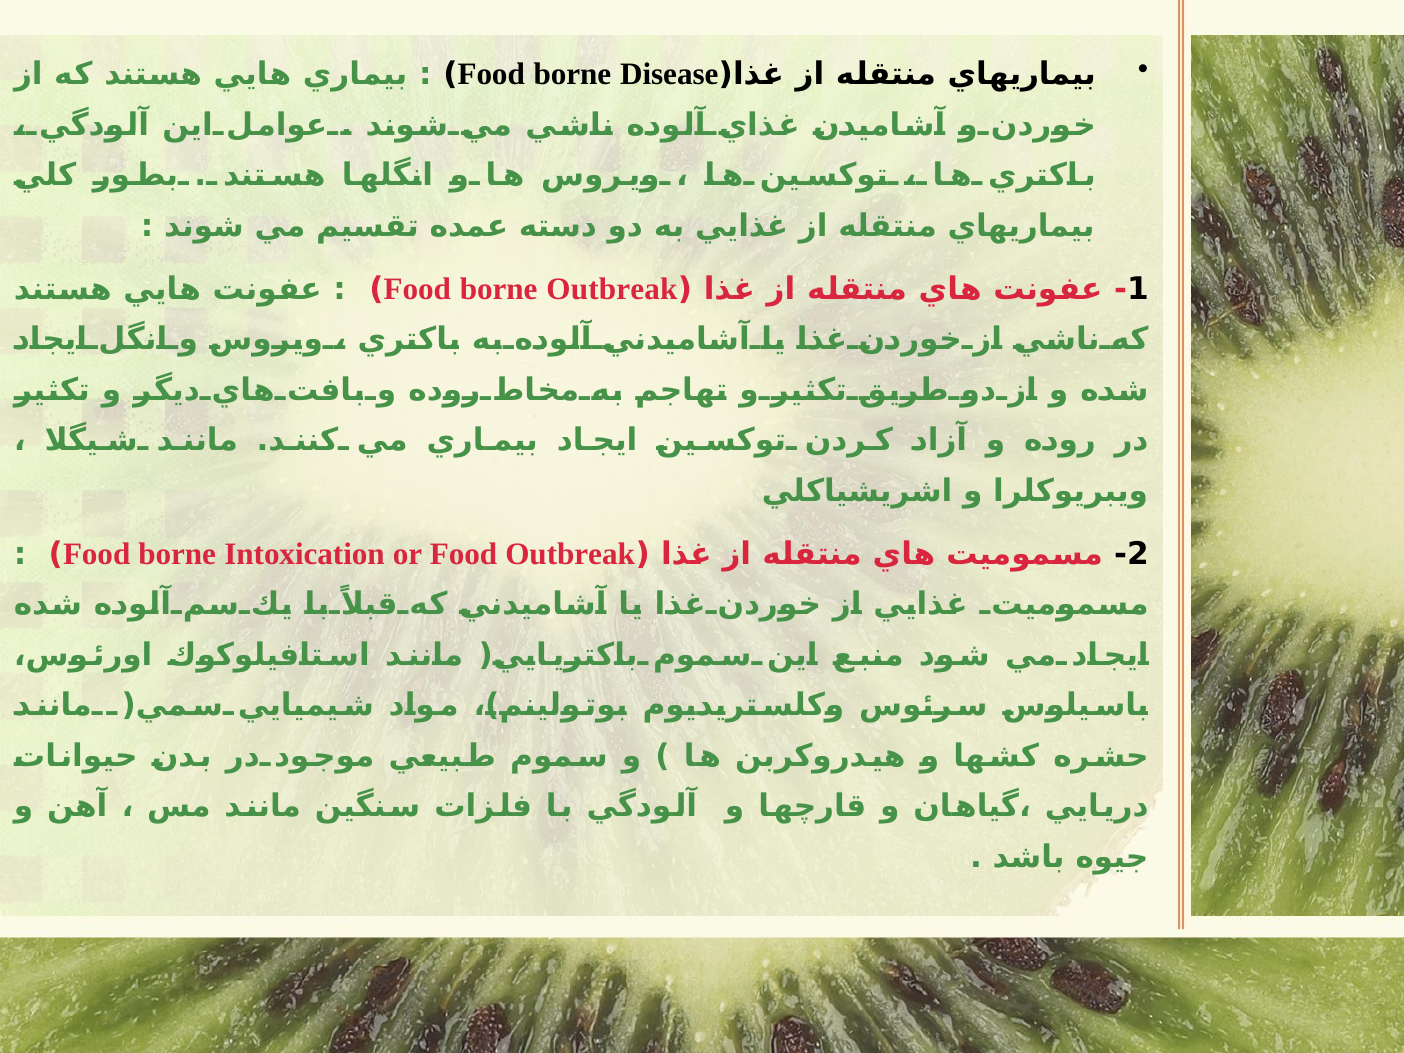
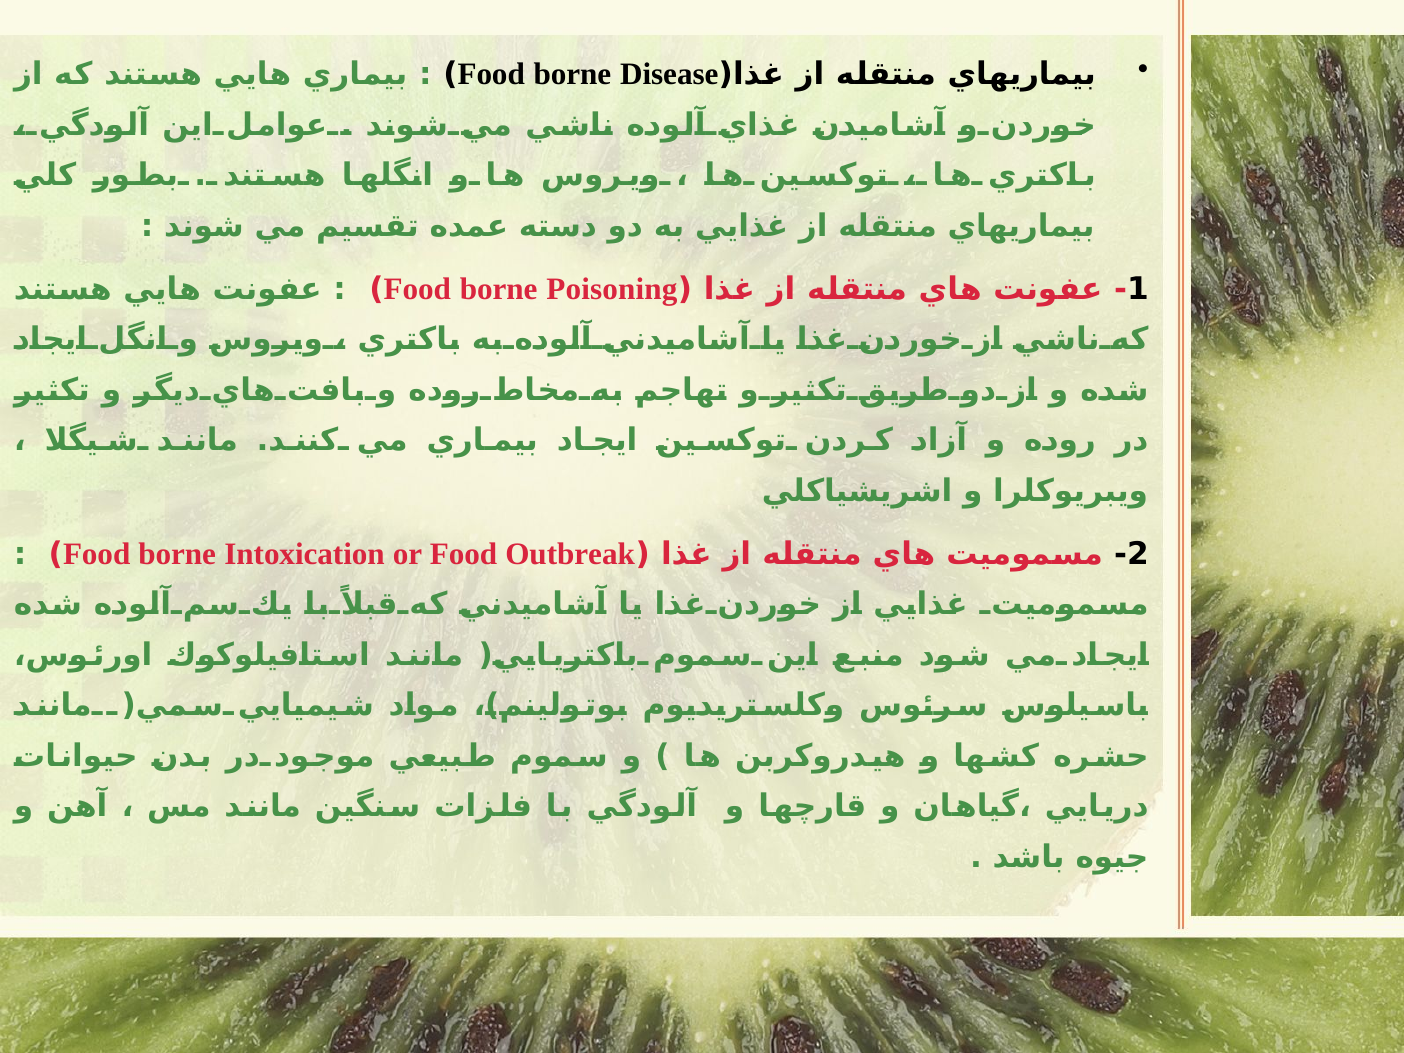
borne Outbreak: Outbreak -> Poisoning (612, 289)
